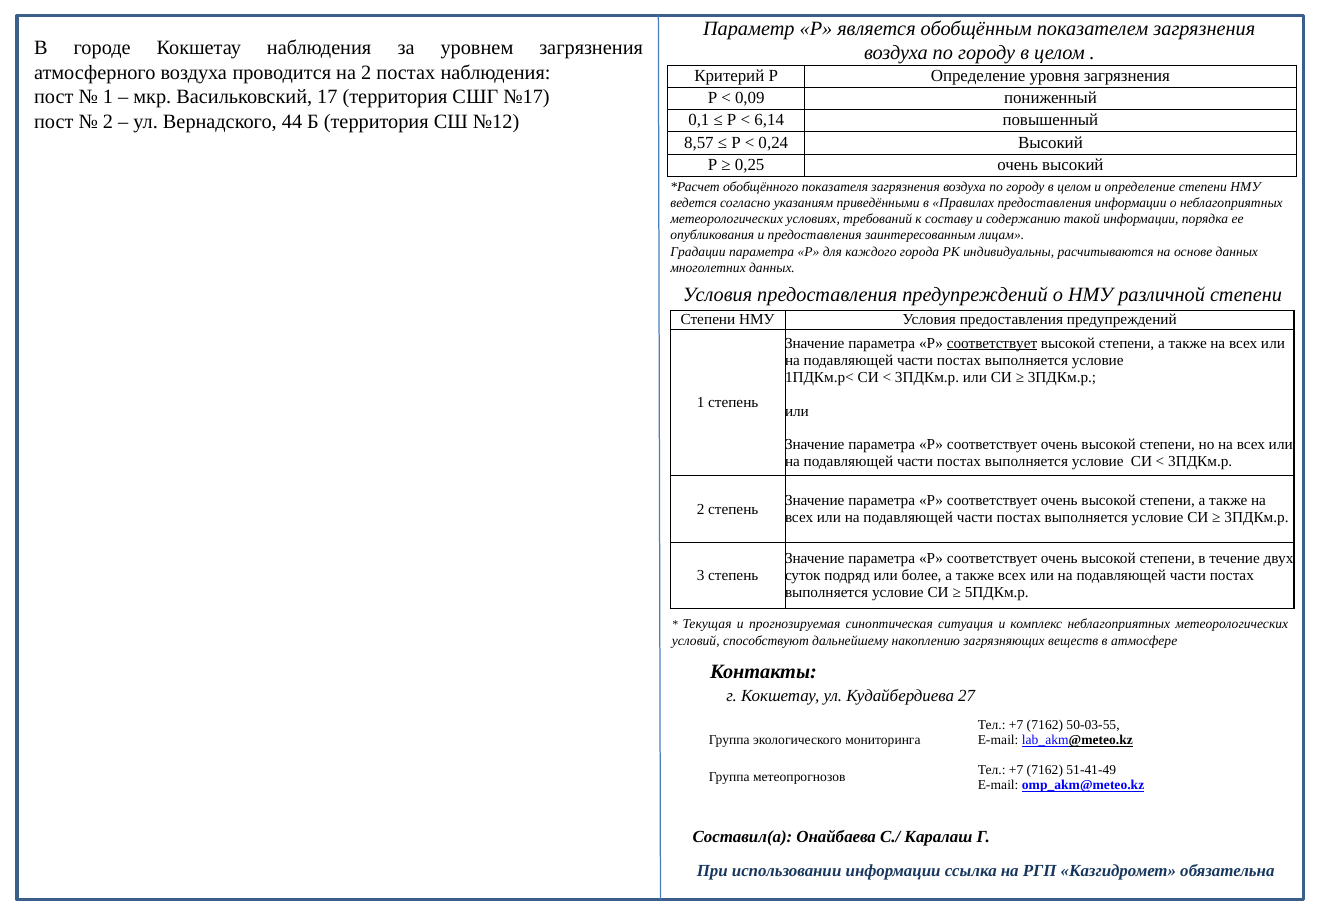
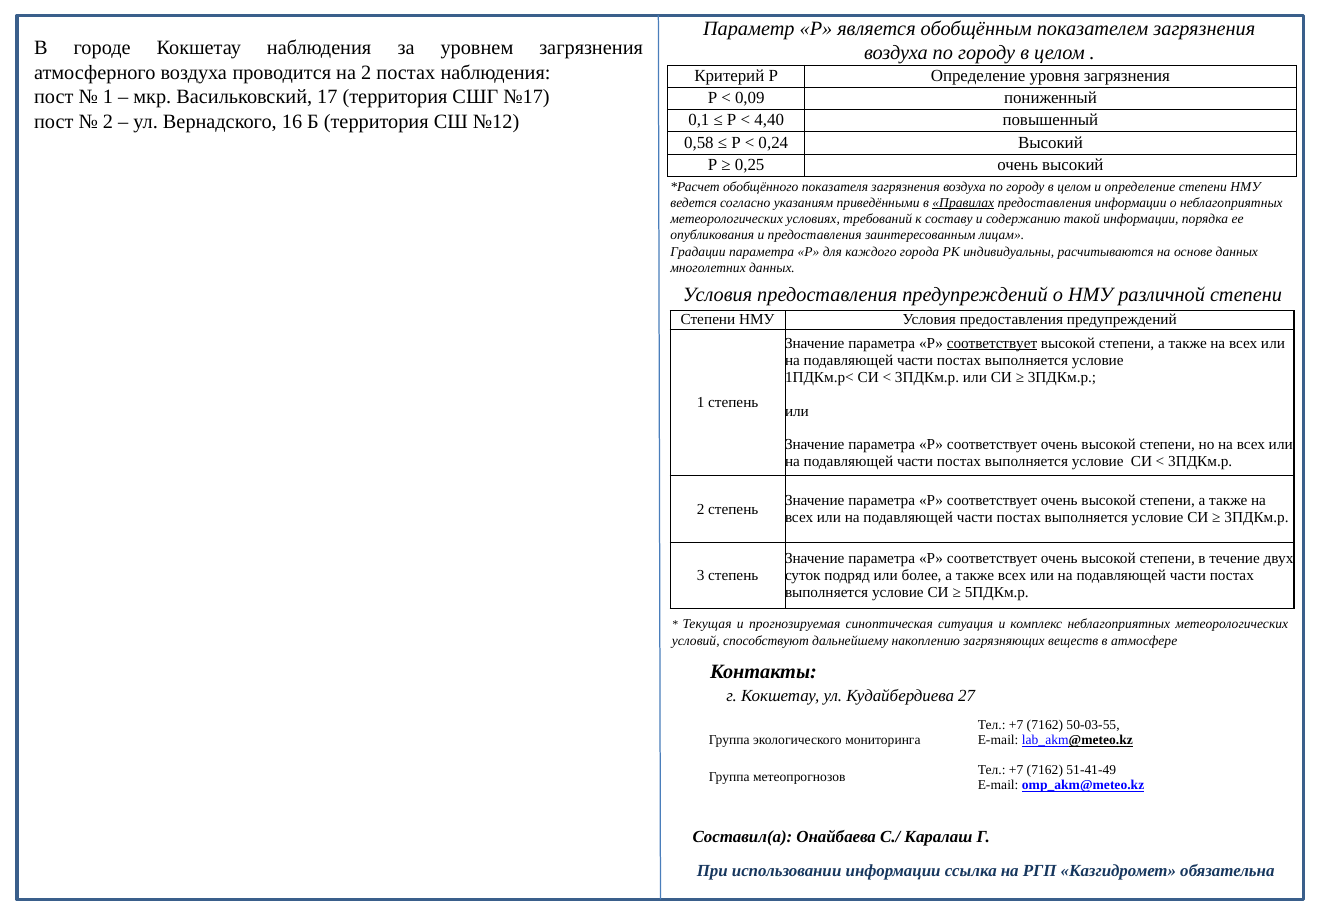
44: 44 -> 16 (292, 121)
6,14: 6,14 -> 4,40 (769, 120)
8,57: 8,57 -> 0,58 (699, 142)
Правилах underline: none -> present (963, 203)
